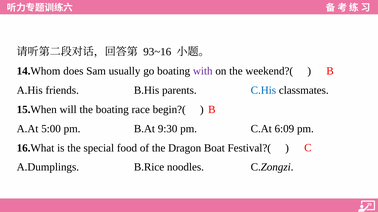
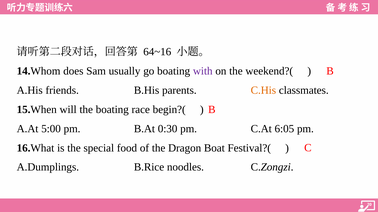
93~16: 93~16 -> 64~16 (157, 52)
C.His colour: blue -> orange (263, 90)
9:30: 9:30 -> 0:30 (168, 129)
6:09: 6:09 -> 6:05 (284, 129)
